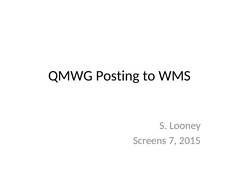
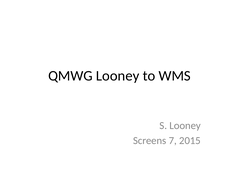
QMWG Posting: Posting -> Looney (118, 76)
